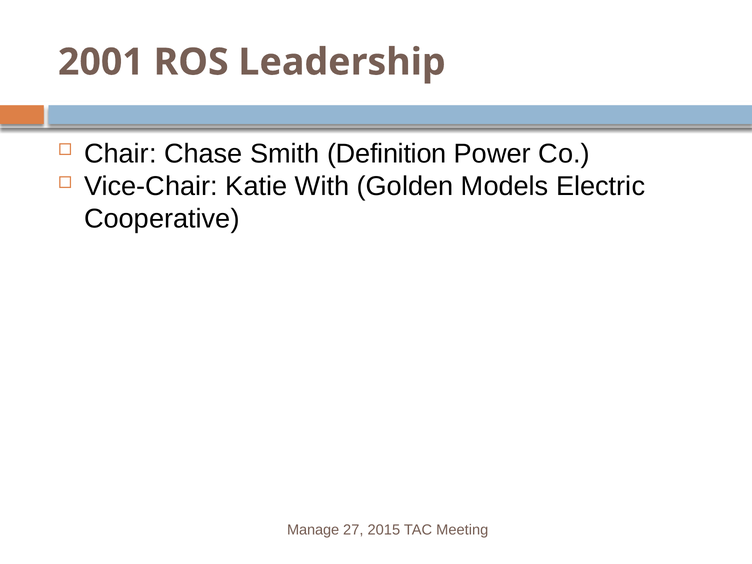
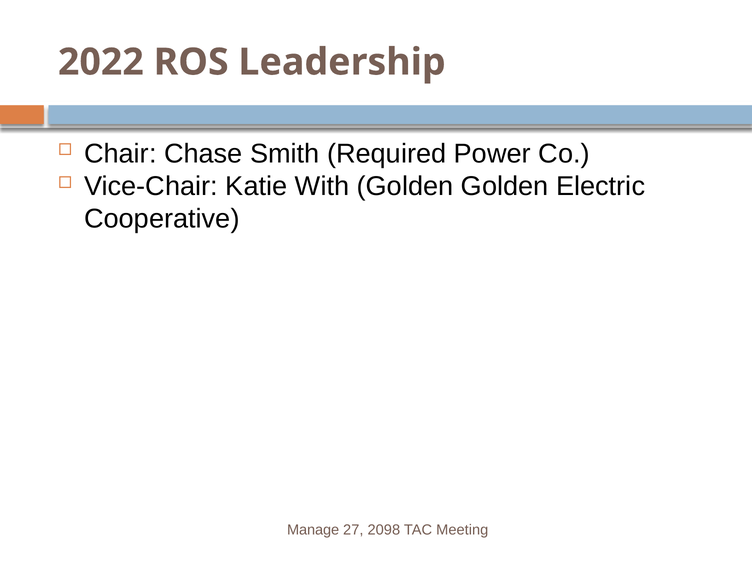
2001: 2001 -> 2022 (101, 62)
Definition: Definition -> Required (387, 154)
Golden Models: Models -> Golden (505, 186)
2015: 2015 -> 2098 (384, 530)
